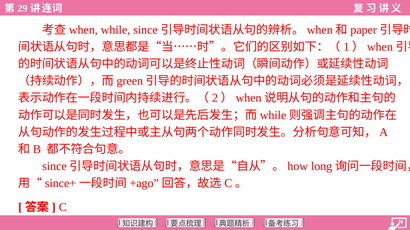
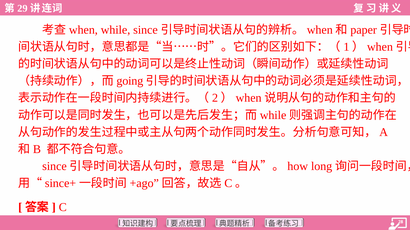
green: green -> going (130, 81)
